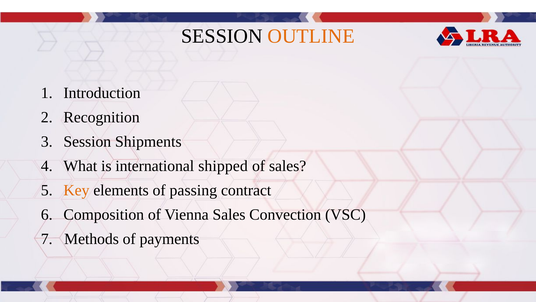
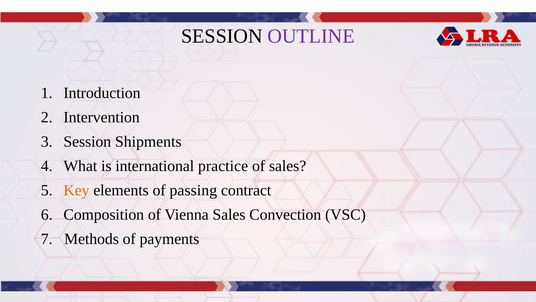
OUTLINE colour: orange -> purple (311, 36)
Recognition: Recognition -> Intervention (102, 117)
shipped: shipped -> practice (223, 166)
